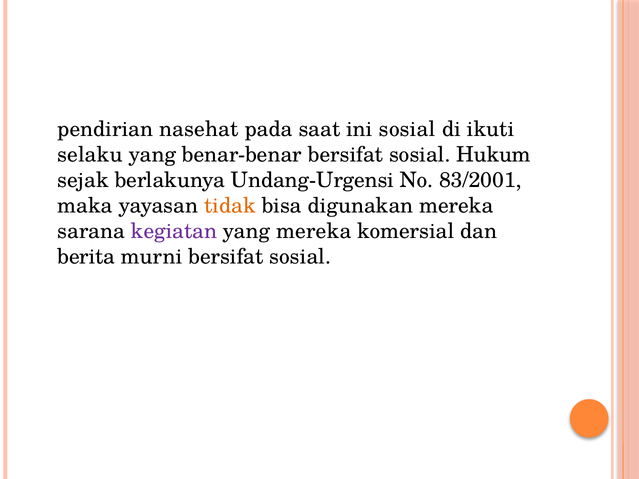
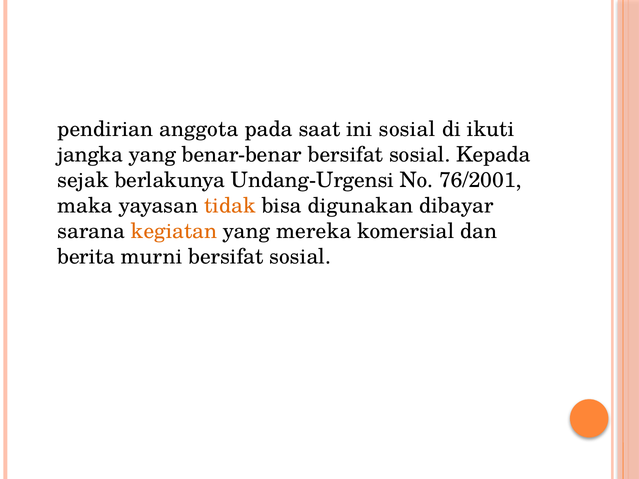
nasehat: nasehat -> anggota (199, 129)
selaku: selaku -> jangka (90, 155)
Hukum: Hukum -> Kepada (494, 155)
83/2001: 83/2001 -> 76/2001 (480, 180)
digunakan mereka: mereka -> dibayar (456, 206)
kegiatan colour: purple -> orange (174, 232)
